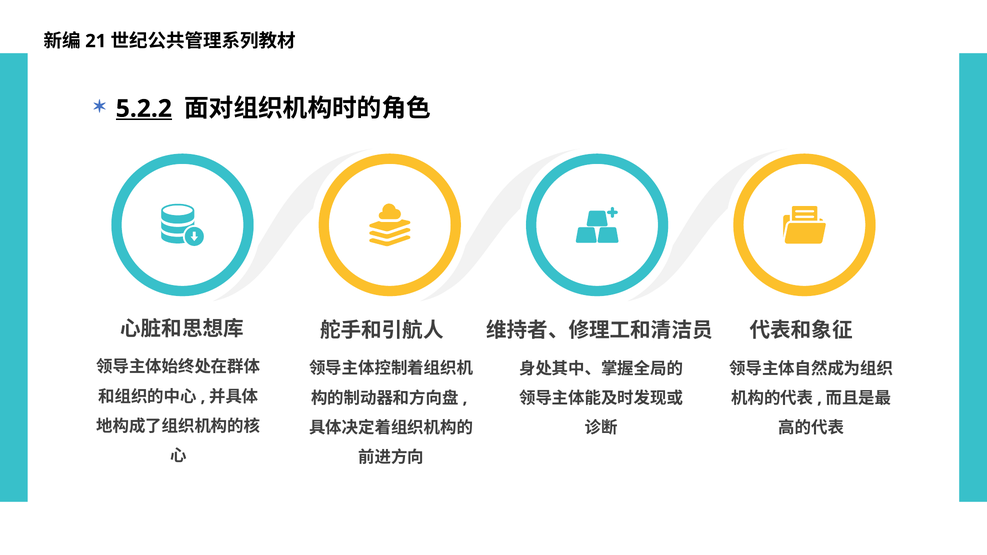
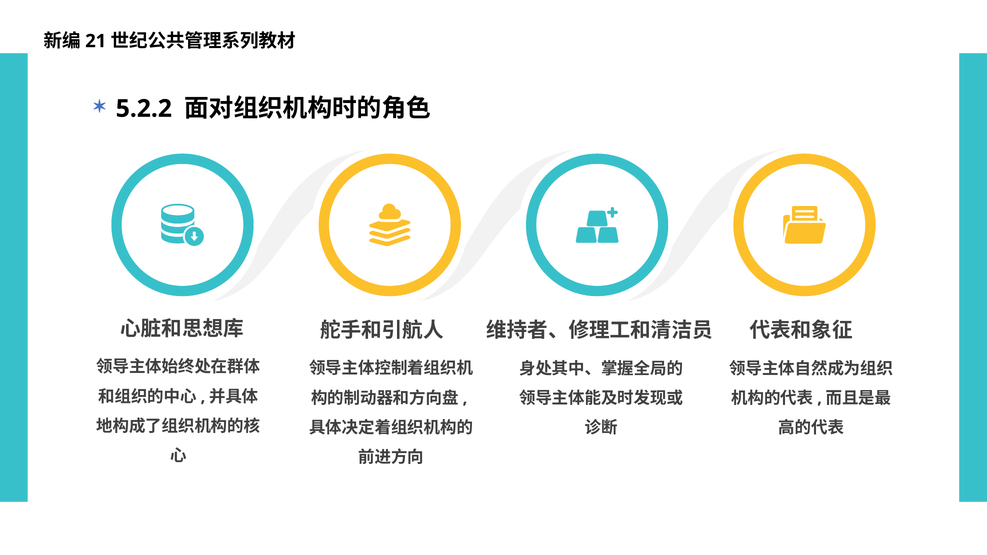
5.2.2 underline: present -> none (144, 109)
